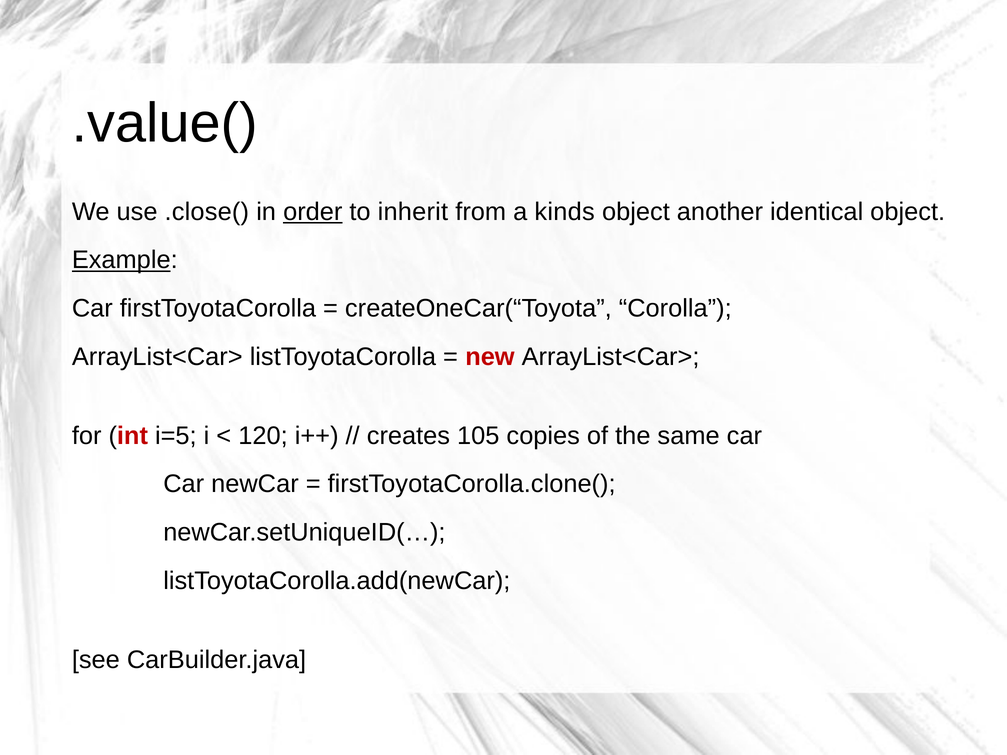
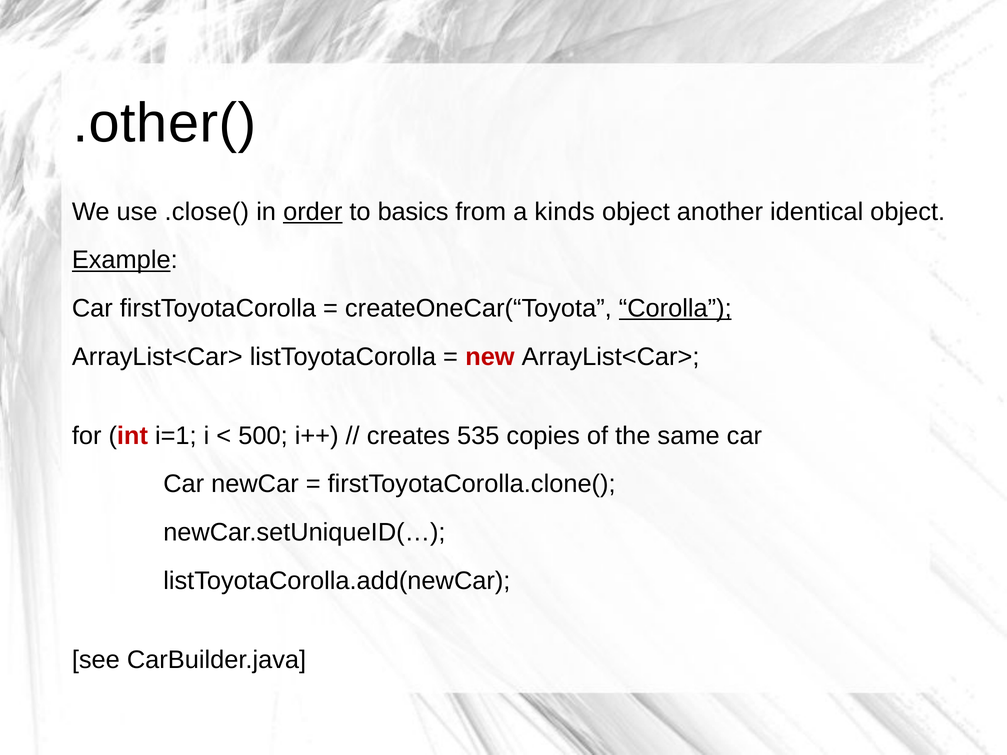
.value(: .value( -> .other( (165, 123)
inherit: inherit -> basics (413, 212)
Corolla underline: none -> present (675, 309)
i=5: i=5 -> i=1 (176, 436)
120: 120 -> 500 (263, 436)
105: 105 -> 535 (478, 436)
